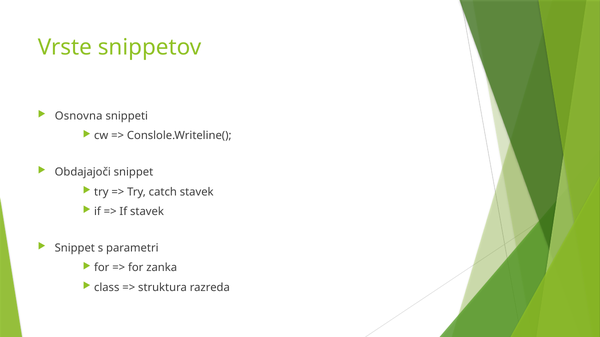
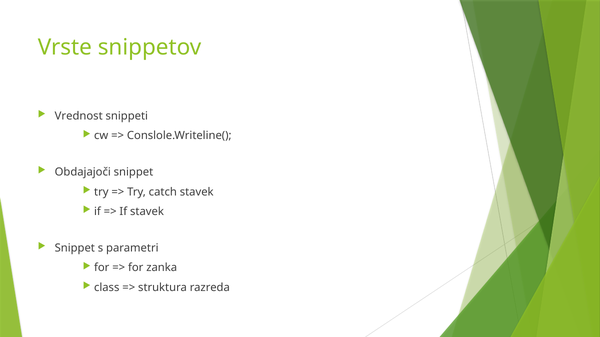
Osnovna: Osnovna -> Vrednost (79, 116)
